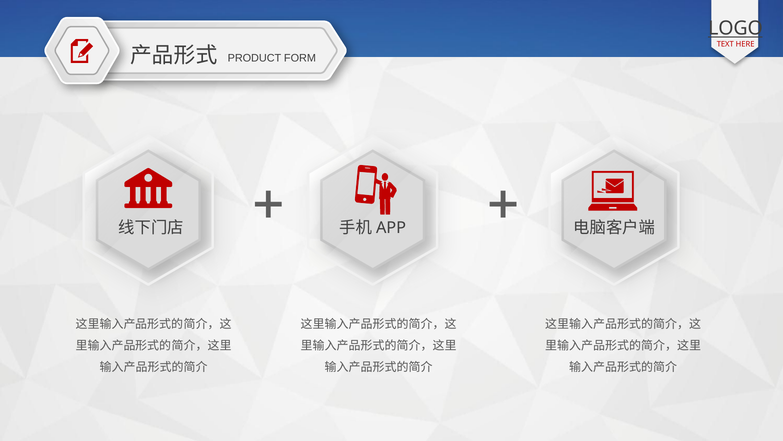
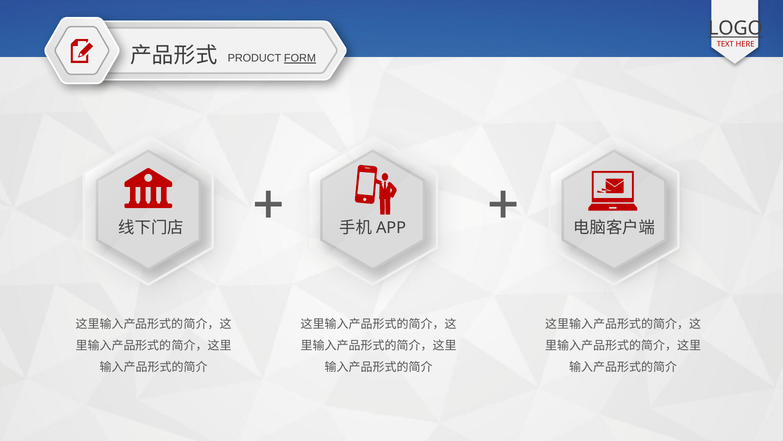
FORM underline: none -> present (300, 58)
